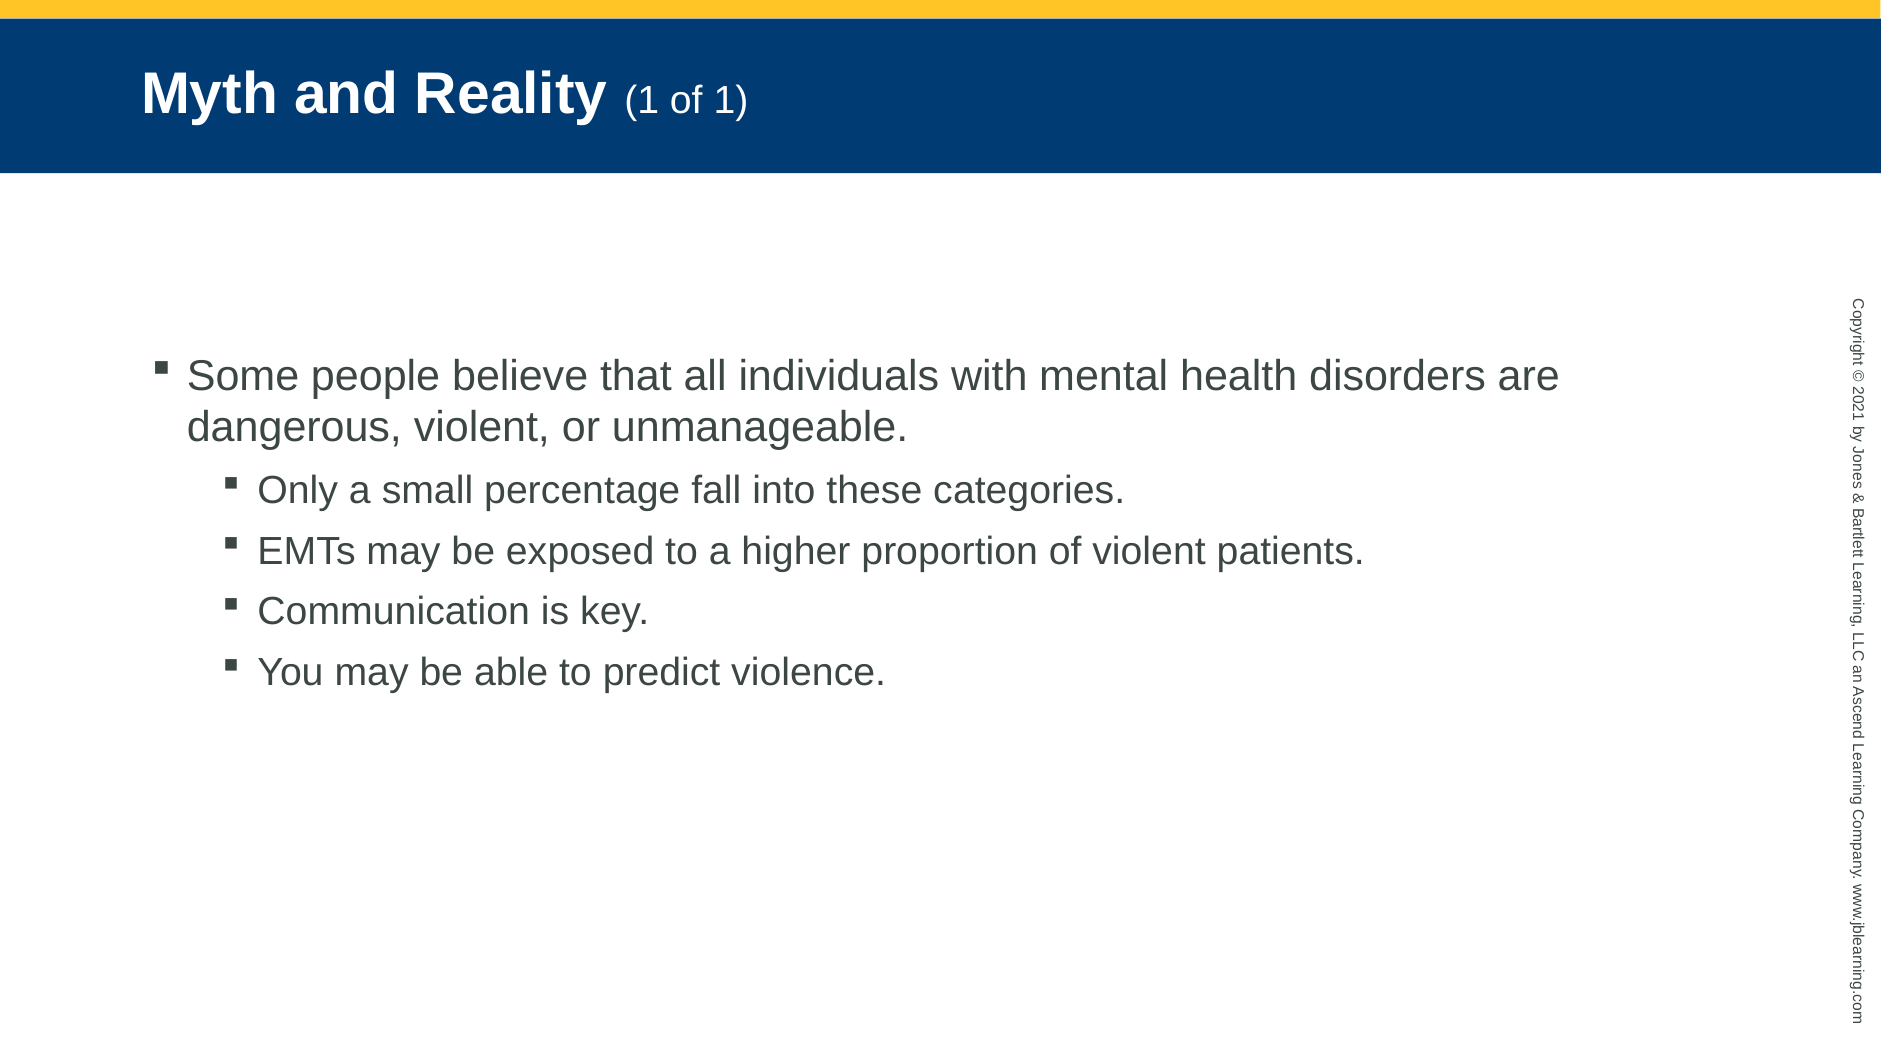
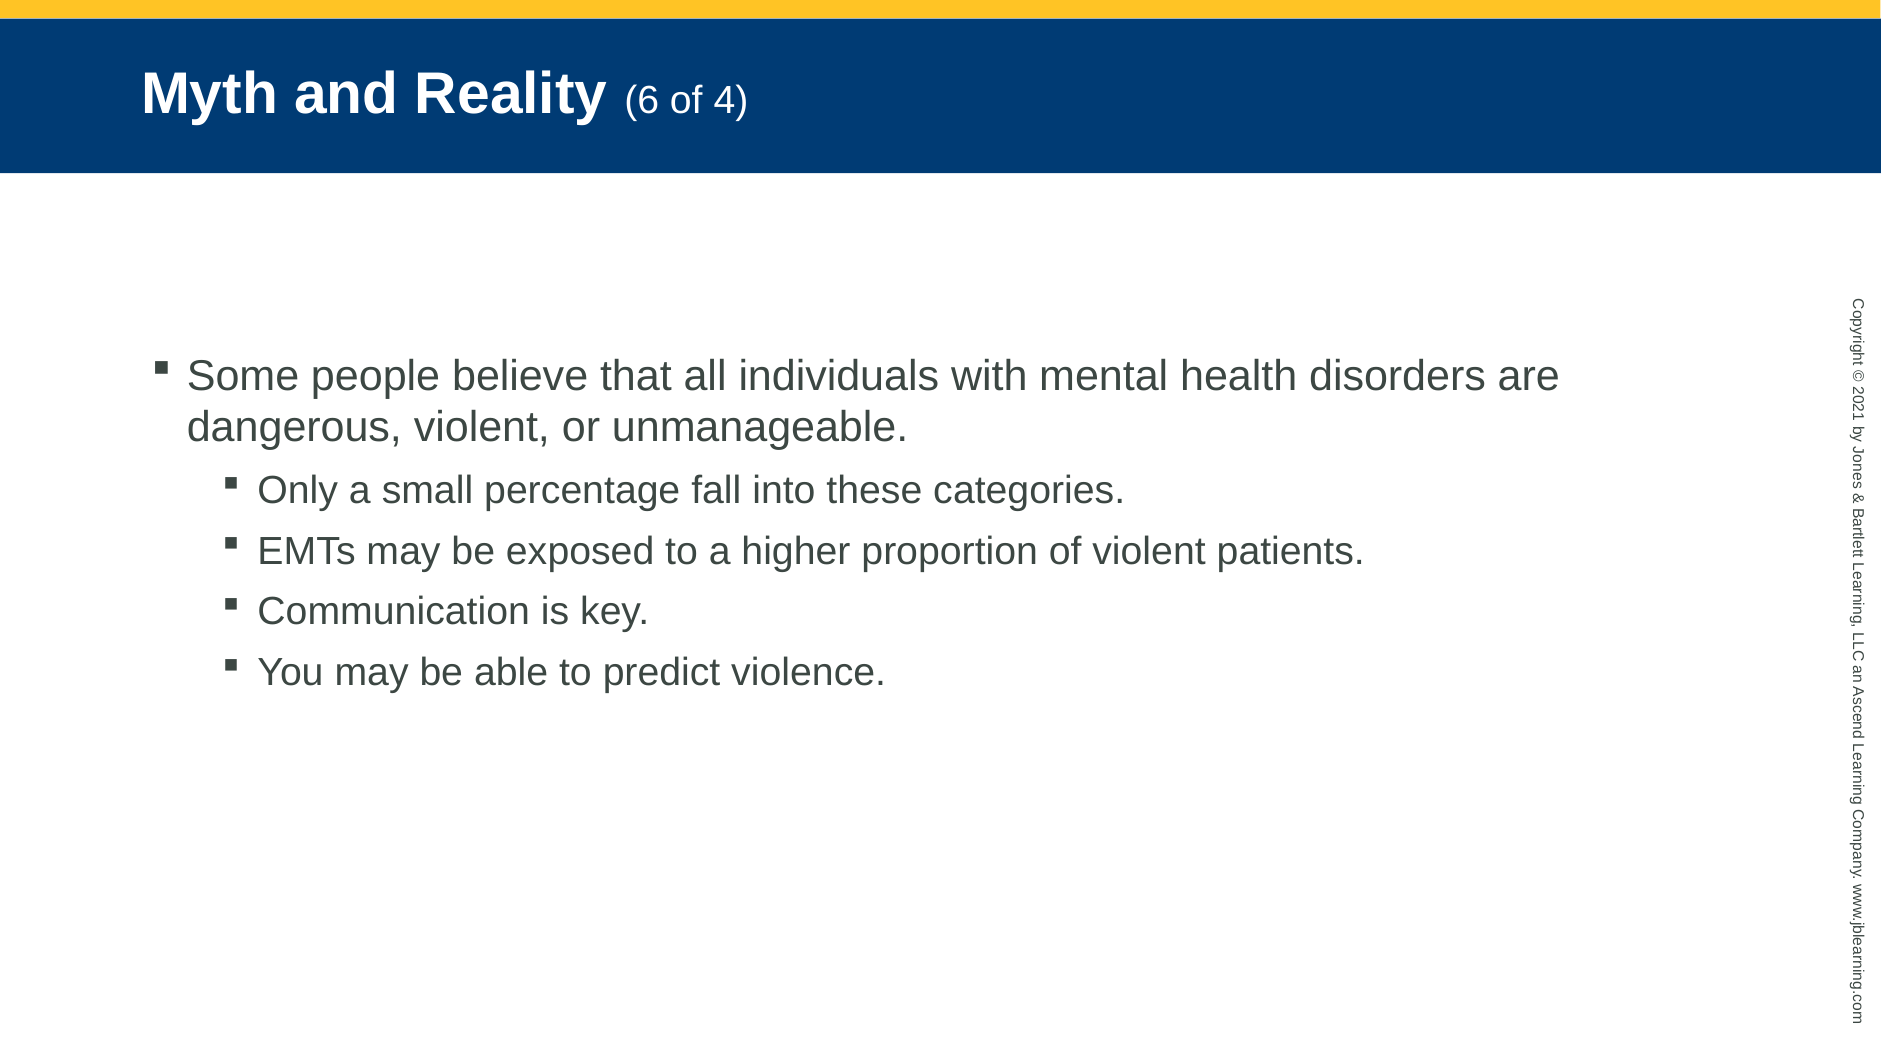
Reality 1: 1 -> 6 (642, 101)
of 1: 1 -> 4 (731, 101)
